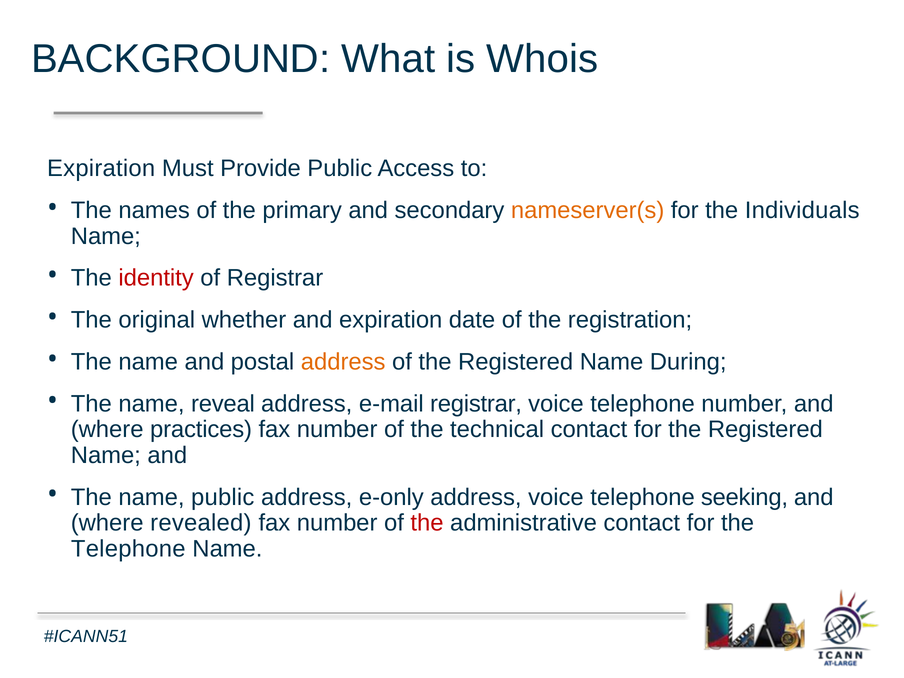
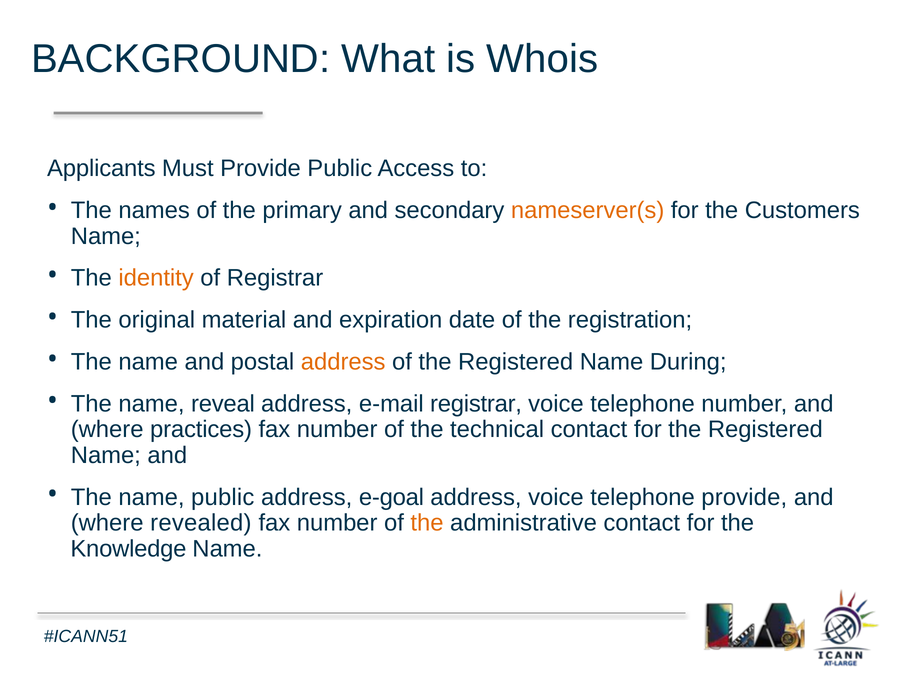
Expiration: Expiration -> Applicants (101, 169)
Individuals: Individuals -> Customers (802, 210)
identity colour: red -> orange (156, 278)
whether: whether -> material (244, 320)
e-only: e-only -> e-goal (391, 497)
telephone seeking: seeking -> provide (744, 497)
the colour: red -> orange (427, 523)
Telephone: Telephone -> Knowledge (128, 549)
